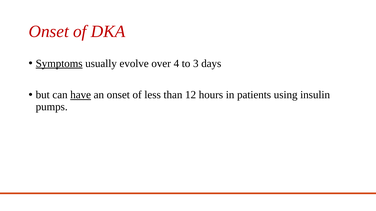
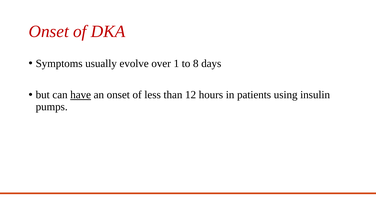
Symptoms underline: present -> none (59, 64)
4: 4 -> 1 (176, 64)
3: 3 -> 8 (196, 64)
